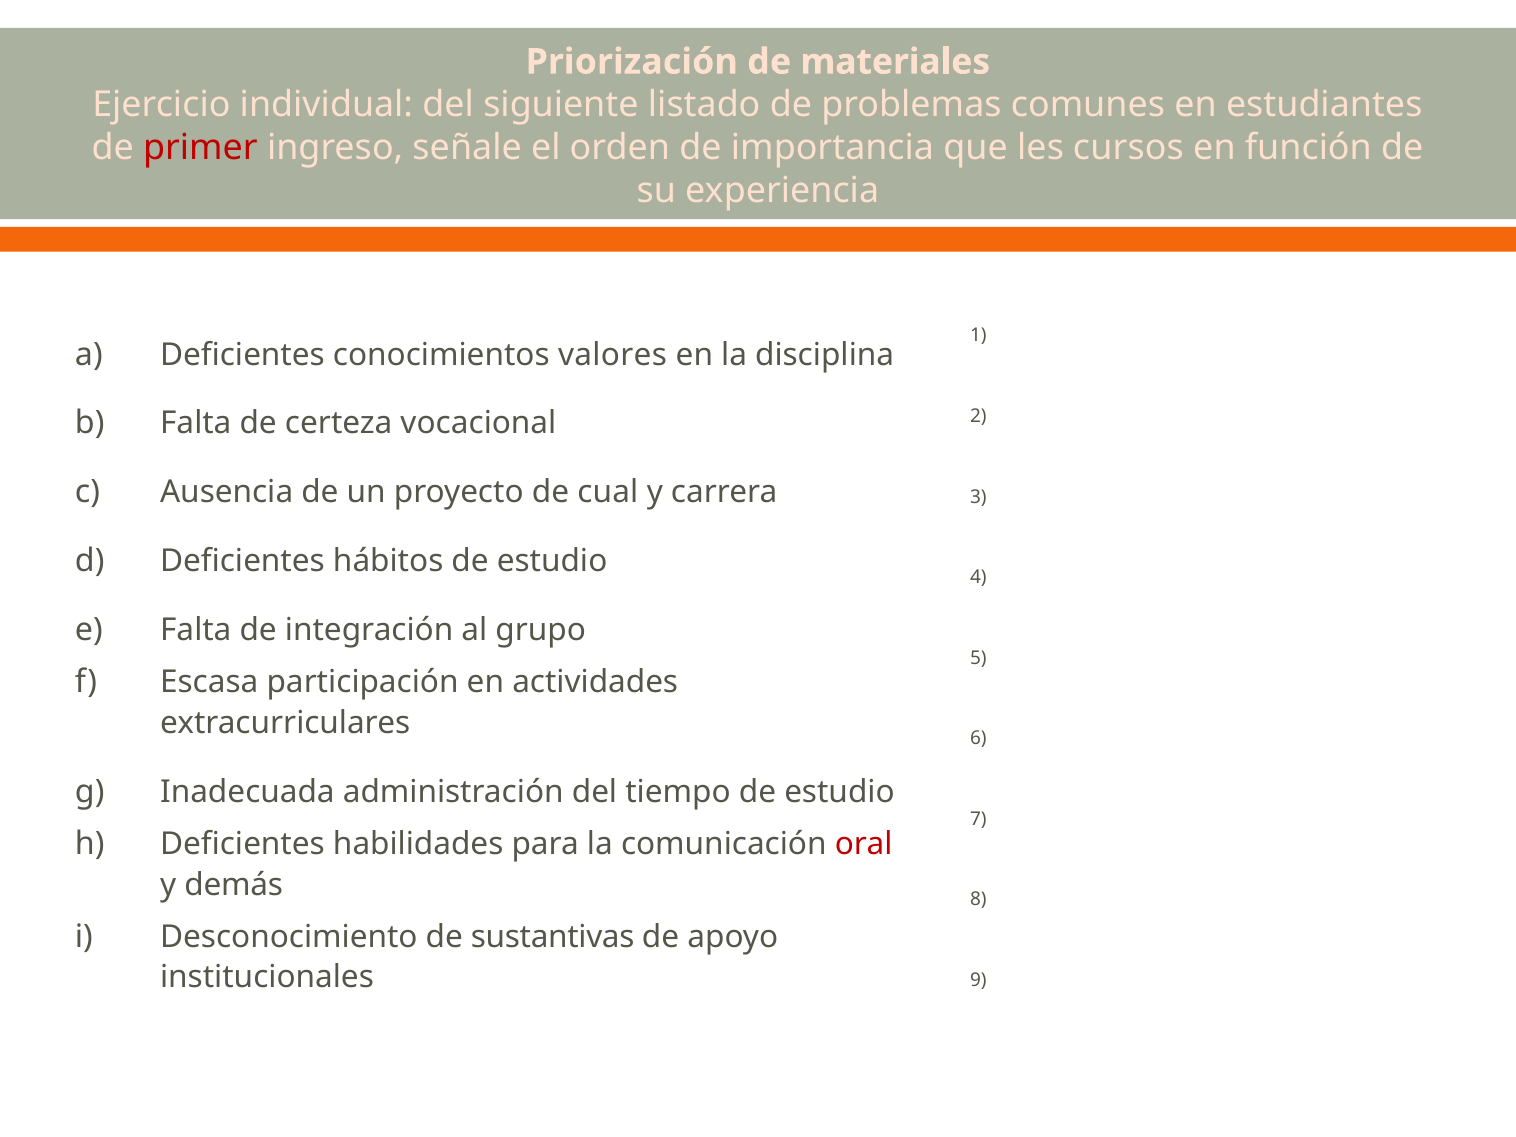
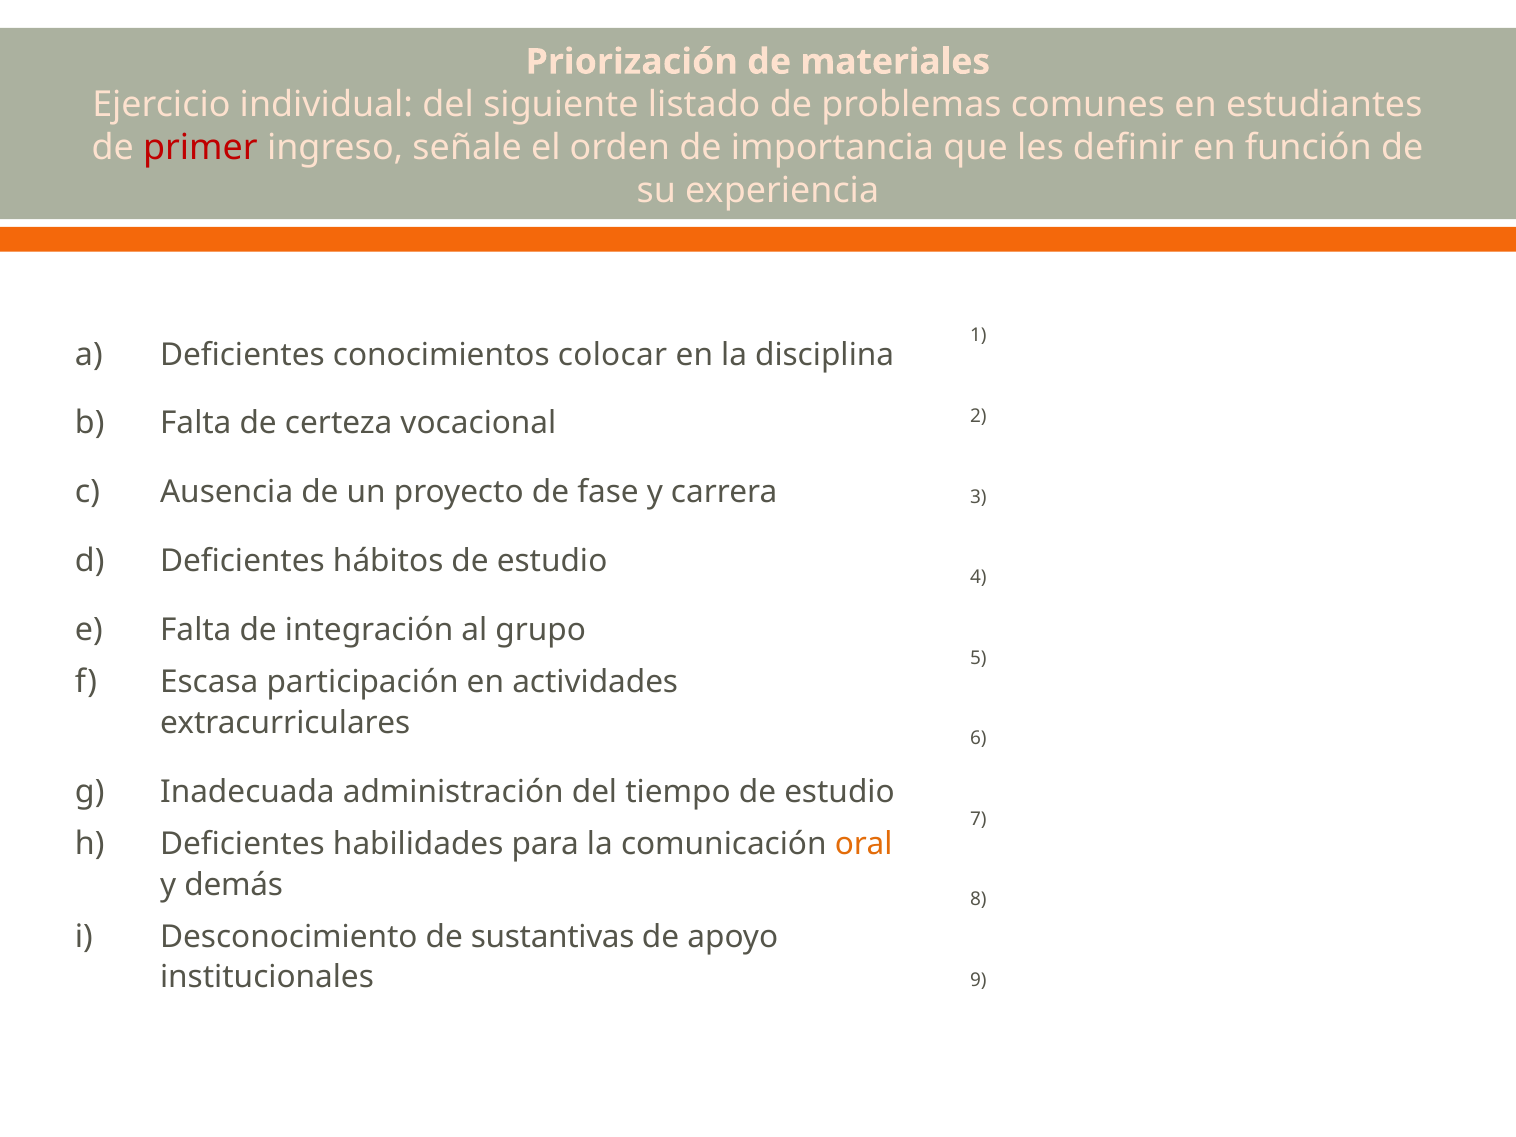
cursos: cursos -> definir (1128, 148)
valores: valores -> colocar (613, 355)
cual: cual -> fase (608, 492)
oral colour: red -> orange (864, 844)
